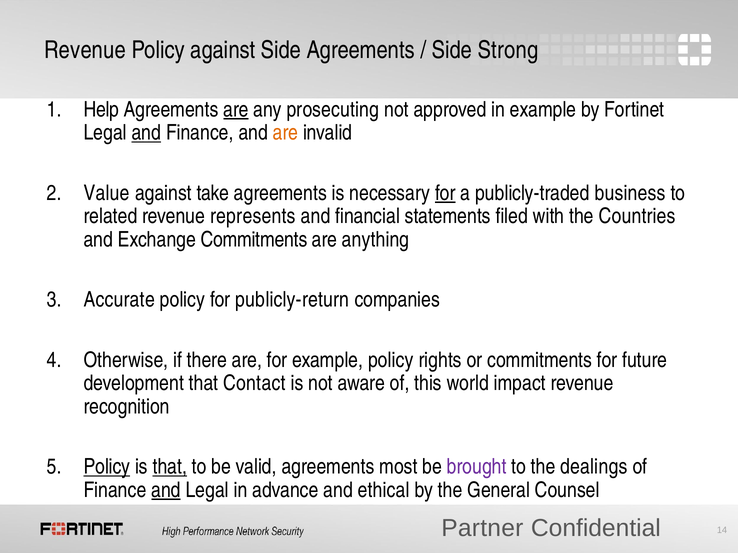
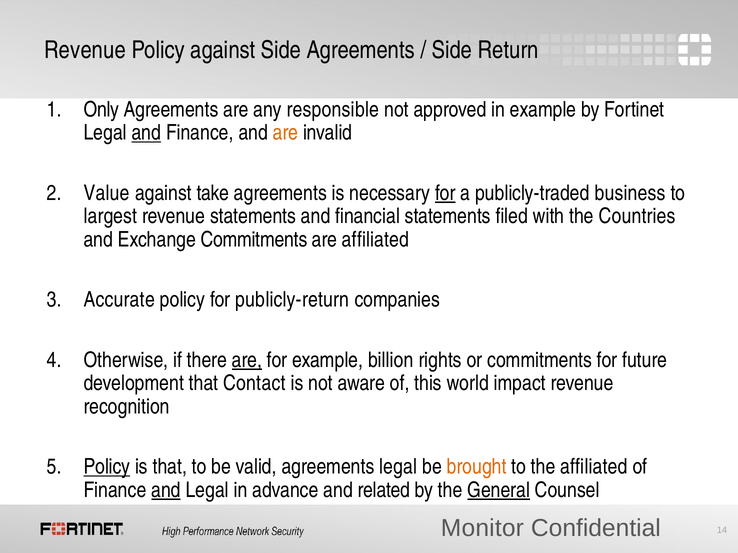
Strong: Strong -> Return (508, 50)
Help: Help -> Only (101, 110)
are underline: present -> none (236, 110)
prosecuting: prosecuting -> responsible (333, 110)
related: related -> largest (110, 217)
revenue represents: represents -> statements (253, 217)
are anything: anything -> affiliated (376, 240)
are underline: none -> present (247, 360)
example policy: policy -> billion (391, 360)
that underline: present -> none (170, 467)
agreements most: most -> legal (398, 467)
brought colour: purple -> orange (477, 467)
the dealings: dealings -> affiliated (594, 467)
ethical: ethical -> related (384, 490)
General underline: none -> present (499, 490)
Partner: Partner -> Monitor (482, 529)
